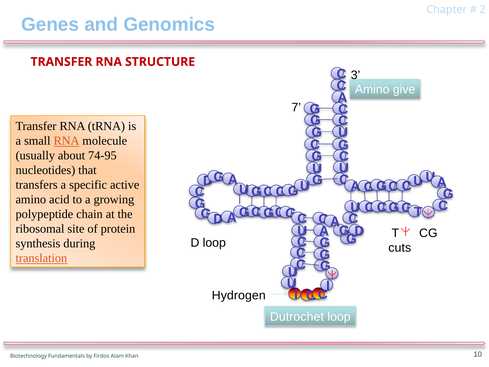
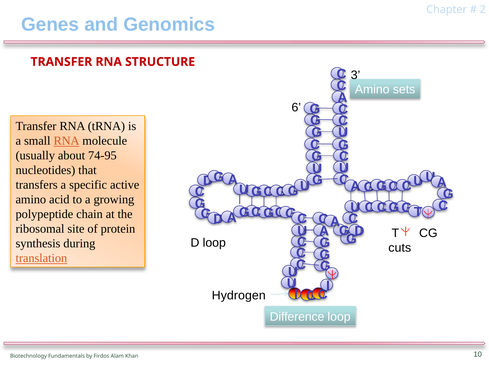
give: give -> sets (404, 89)
7: 7 -> 6 (296, 107)
Dutrochet: Dutrochet -> Difference (297, 317)
